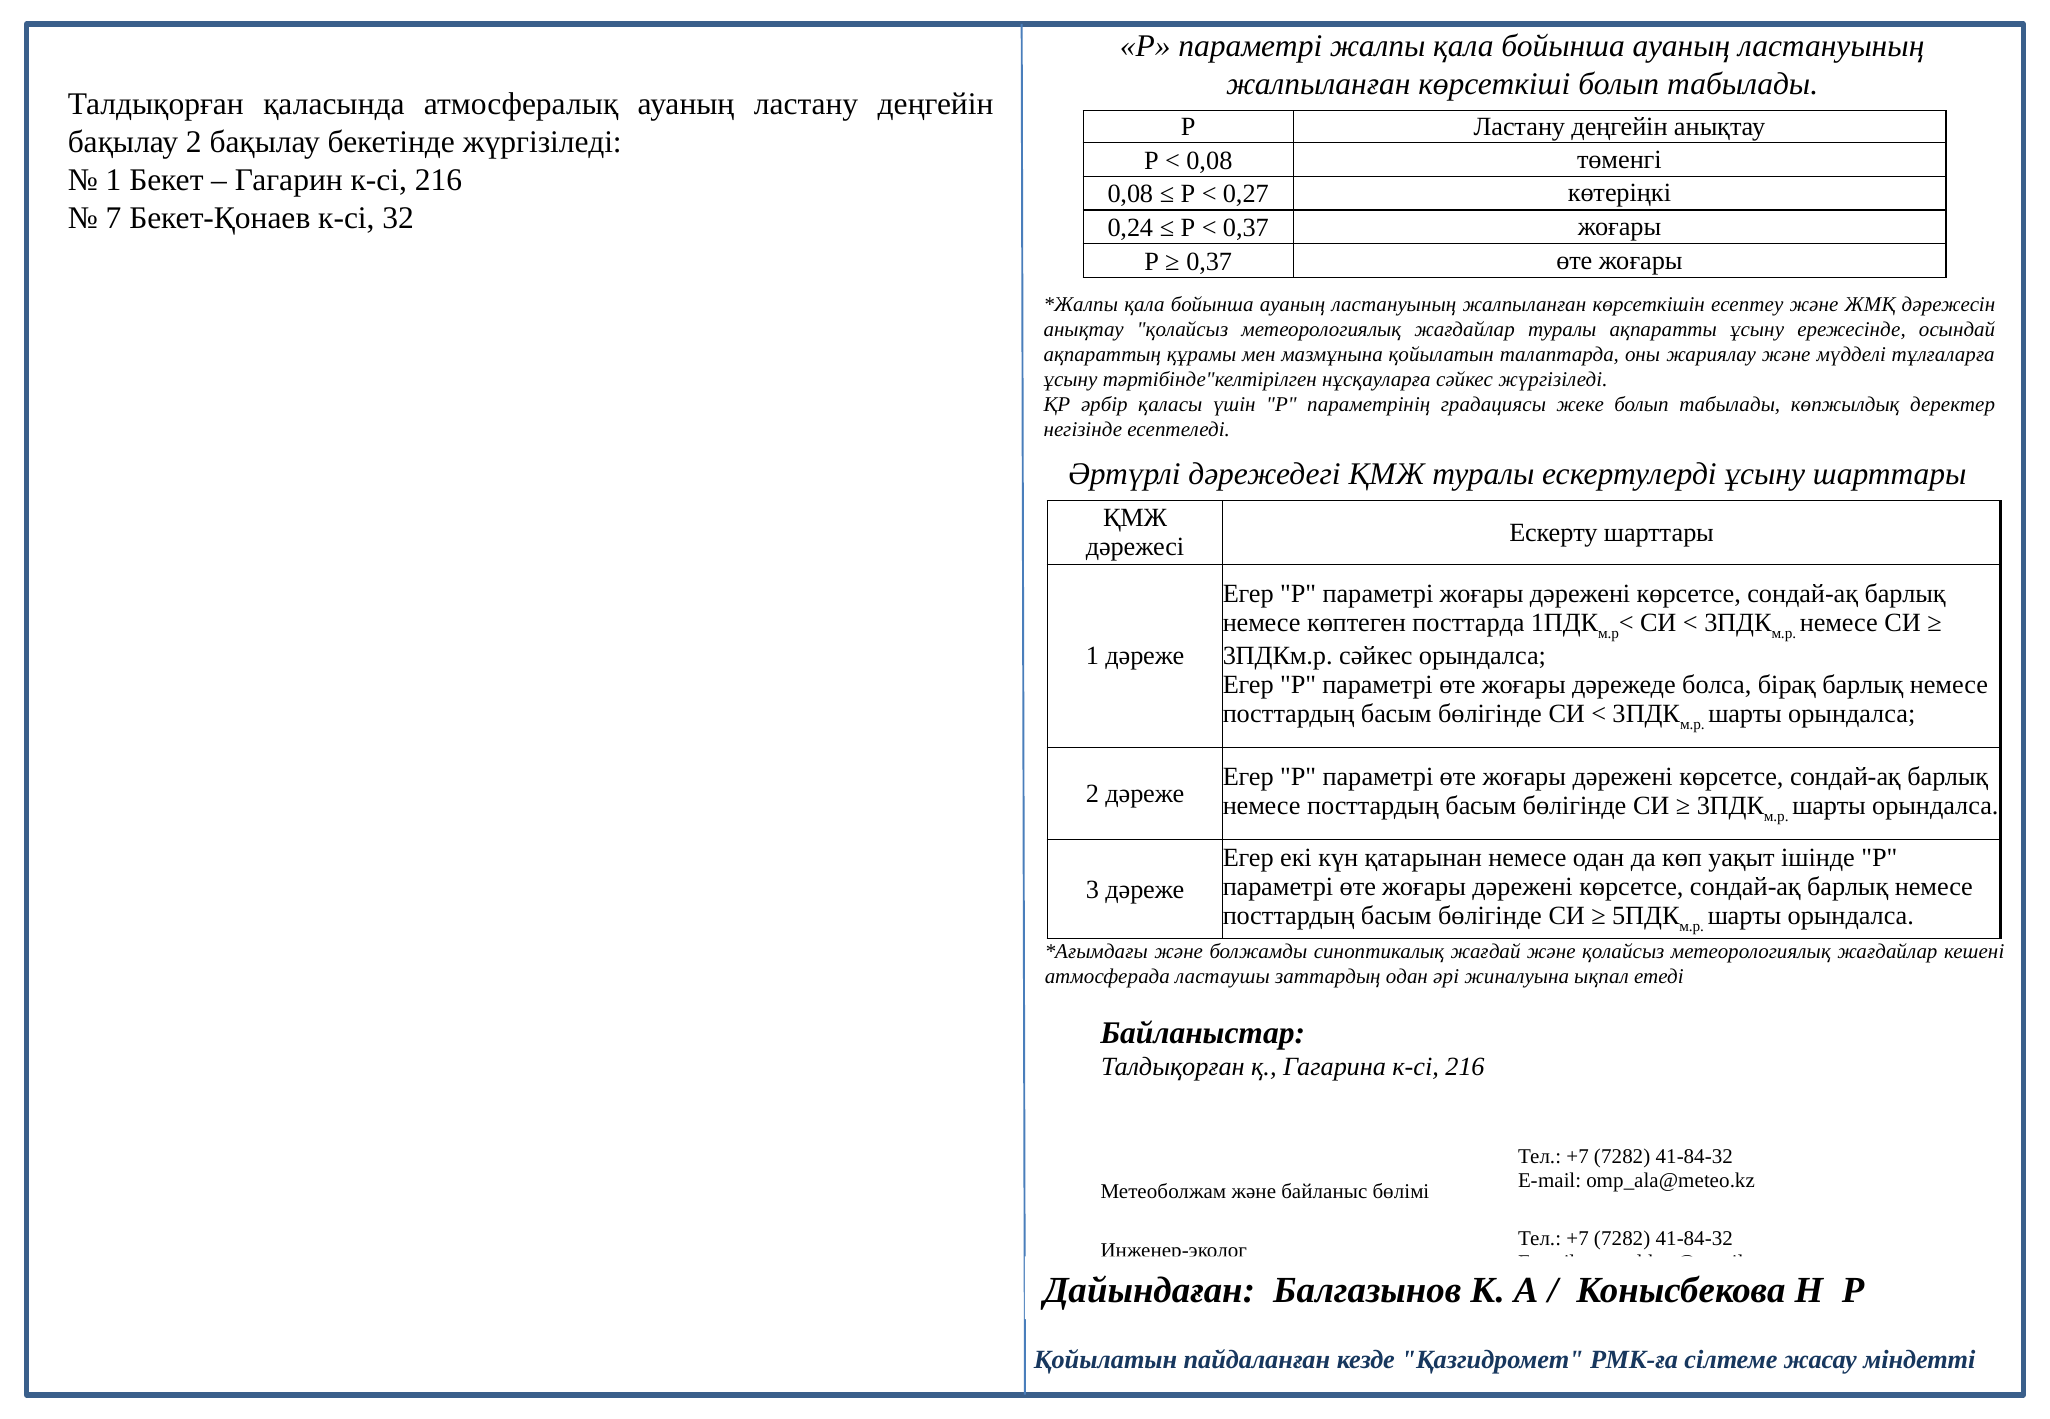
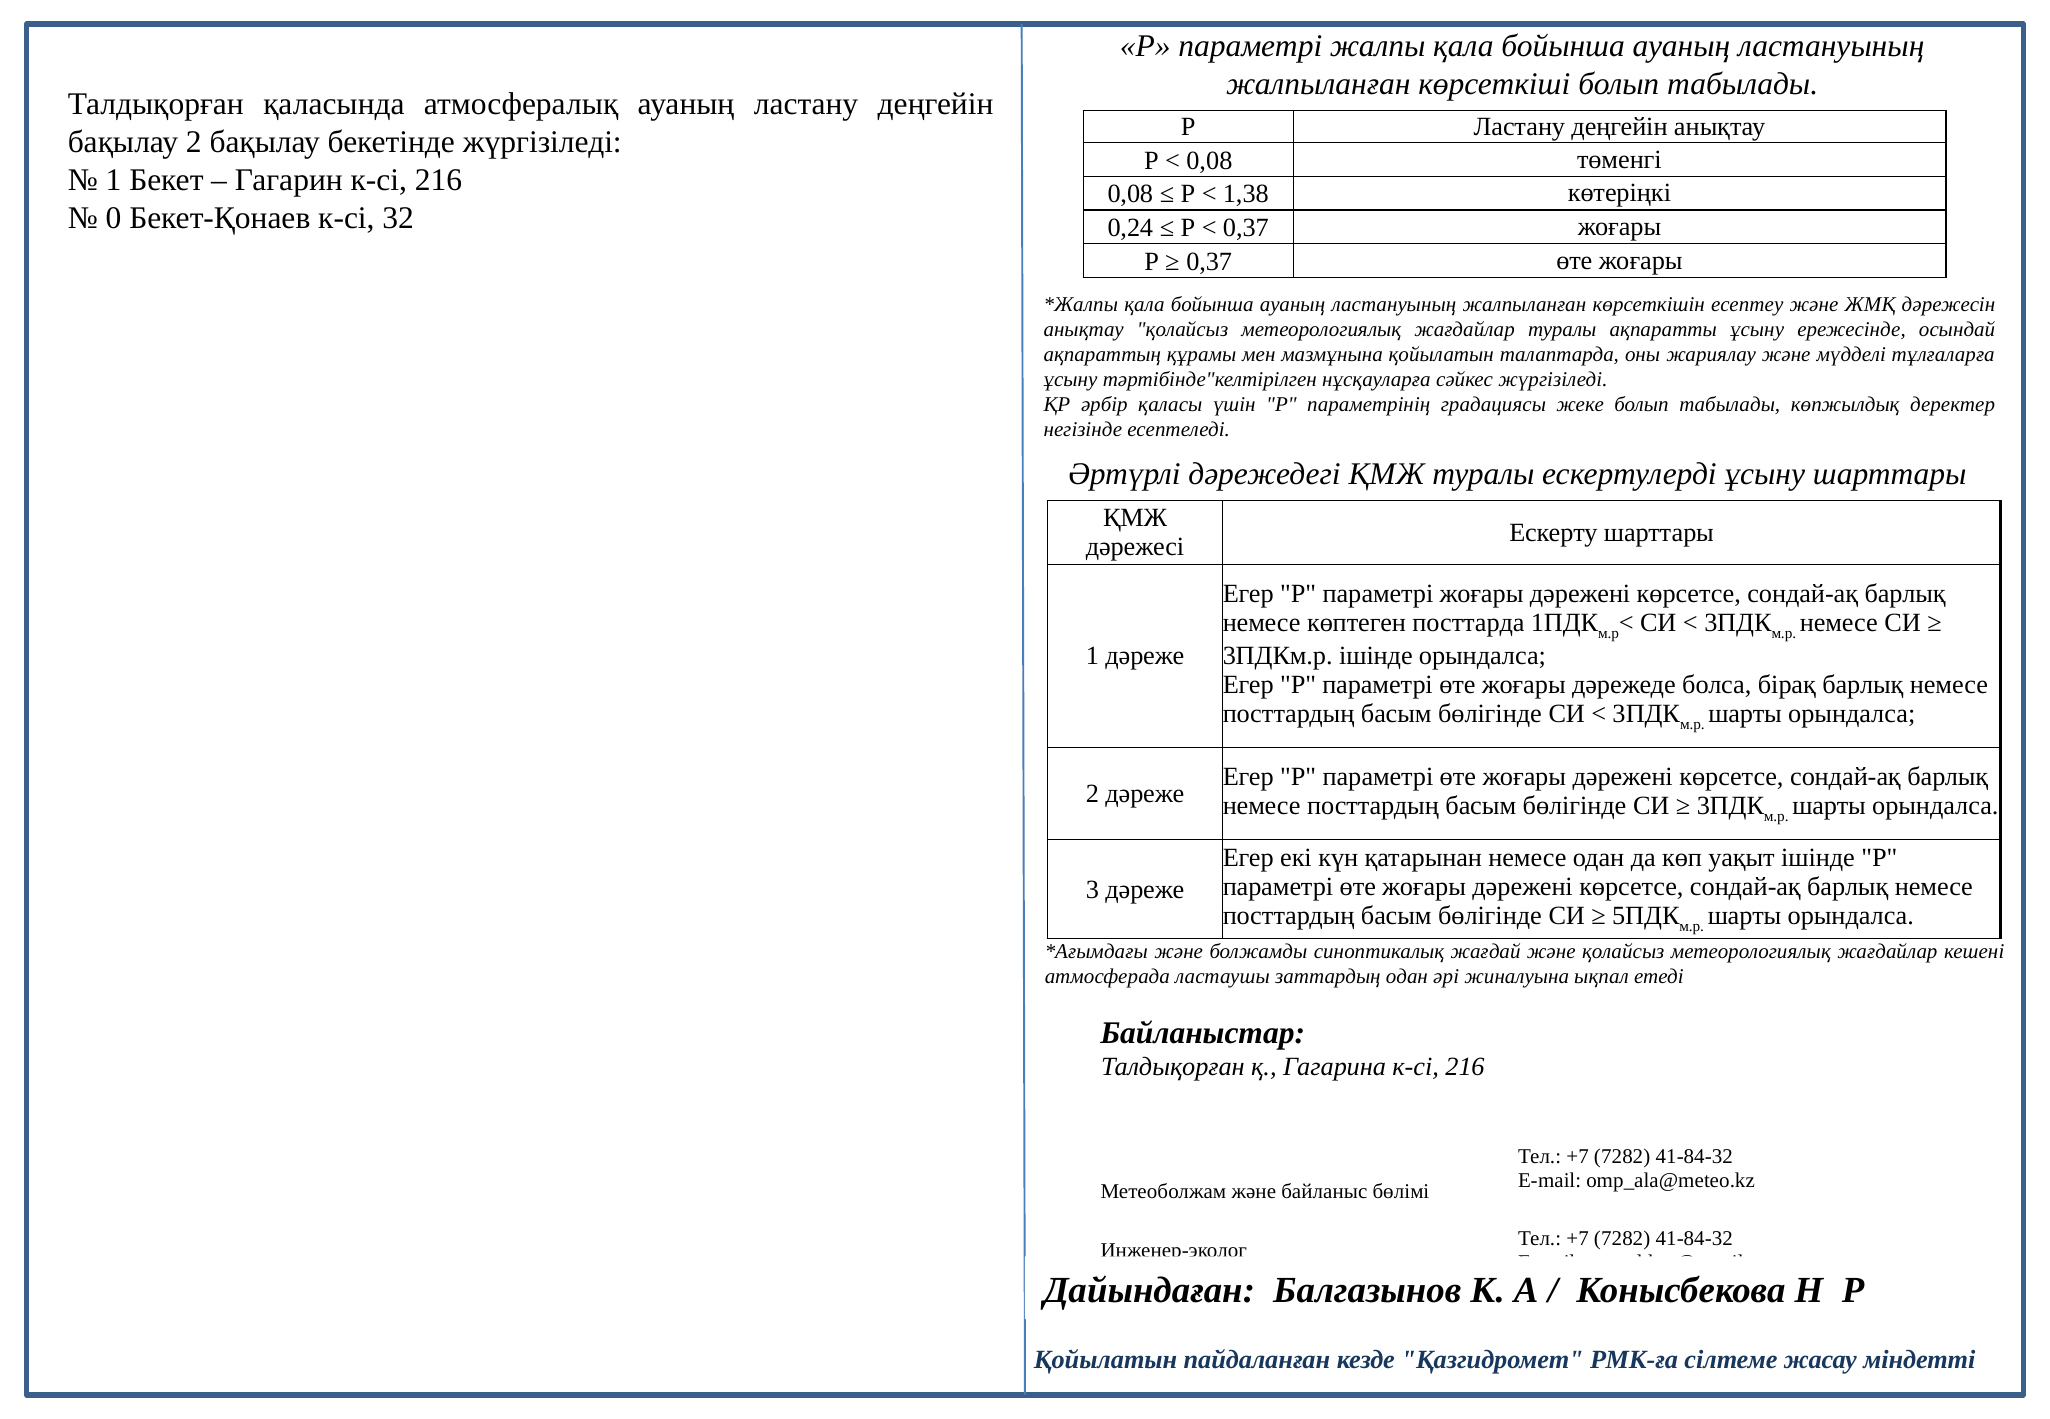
0,27: 0,27 -> 1,38 (1246, 194)
7: 7 -> 0 (114, 218)
3ПДКм.р сәйкес: сәйкес -> ішінде (1376, 656)
